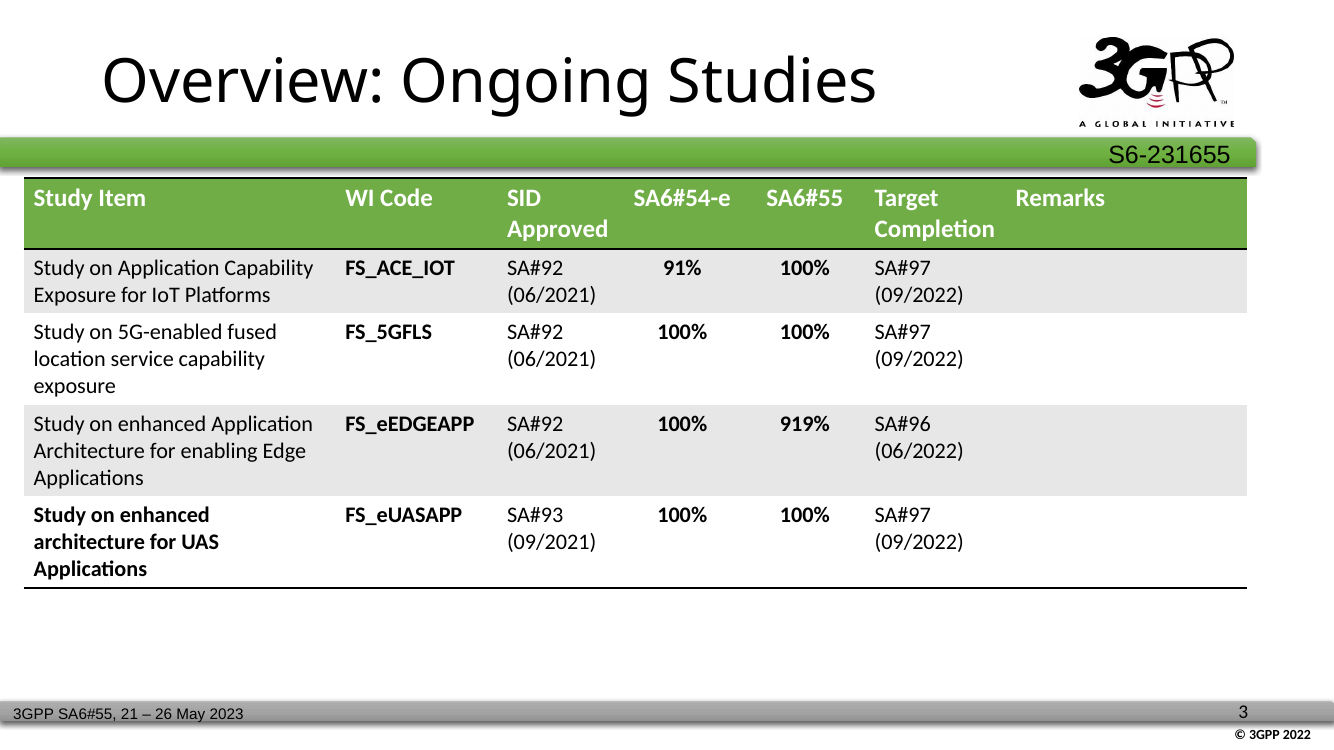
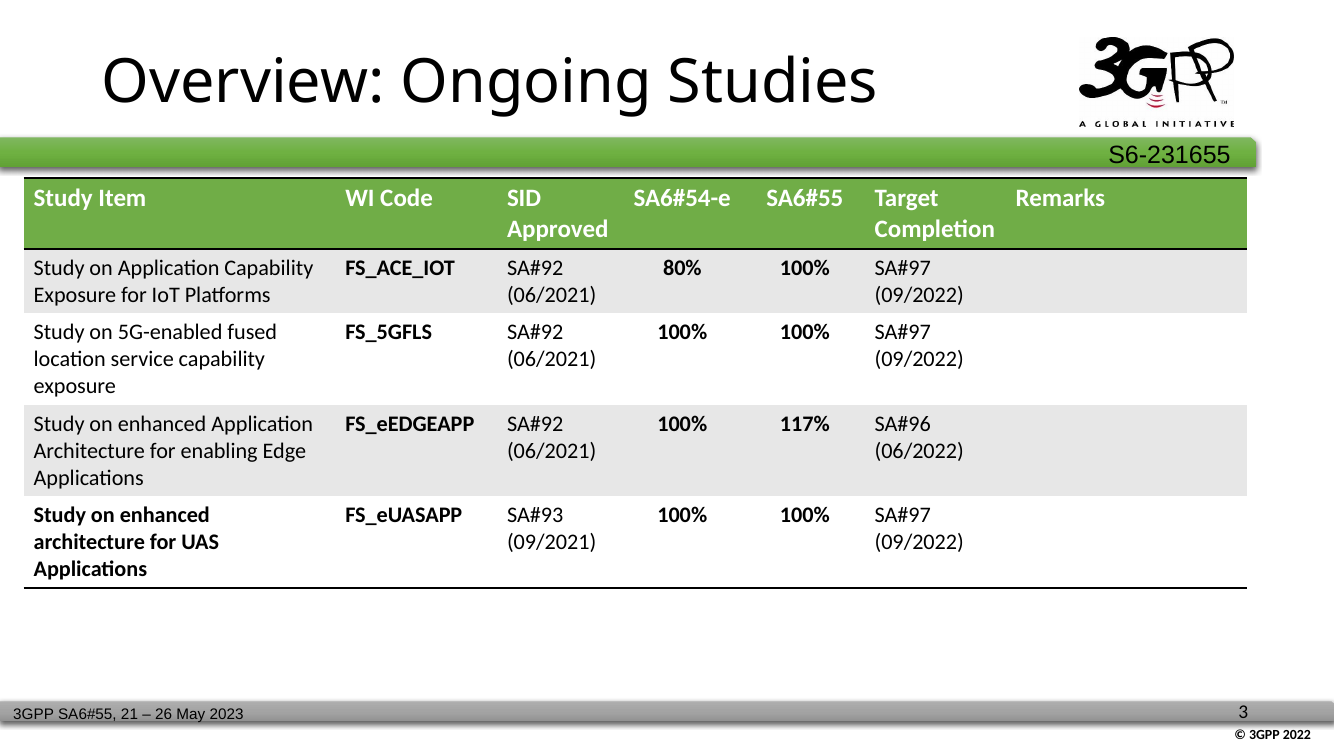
91%: 91% -> 80% (682, 268)
919%: 919% -> 117% (805, 424)
